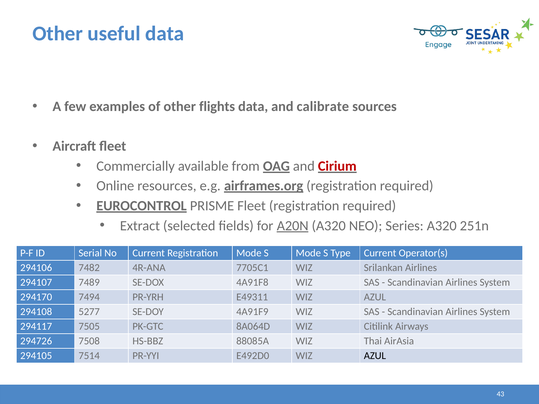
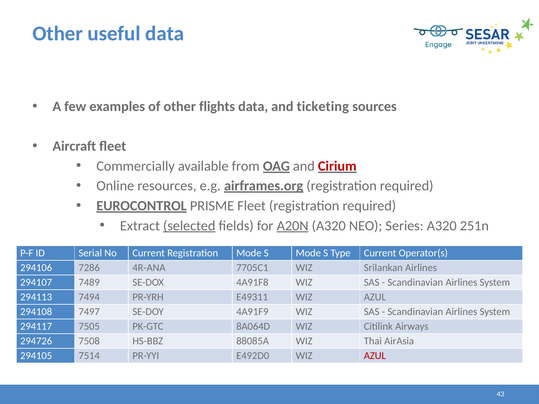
calibrate: calibrate -> ticketing (323, 107)
selected underline: none -> present (189, 226)
7482: 7482 -> 7286 (89, 268)
294170: 294170 -> 294113 (36, 297)
5277: 5277 -> 7497 (89, 312)
AZUL colour: black -> red (375, 356)
